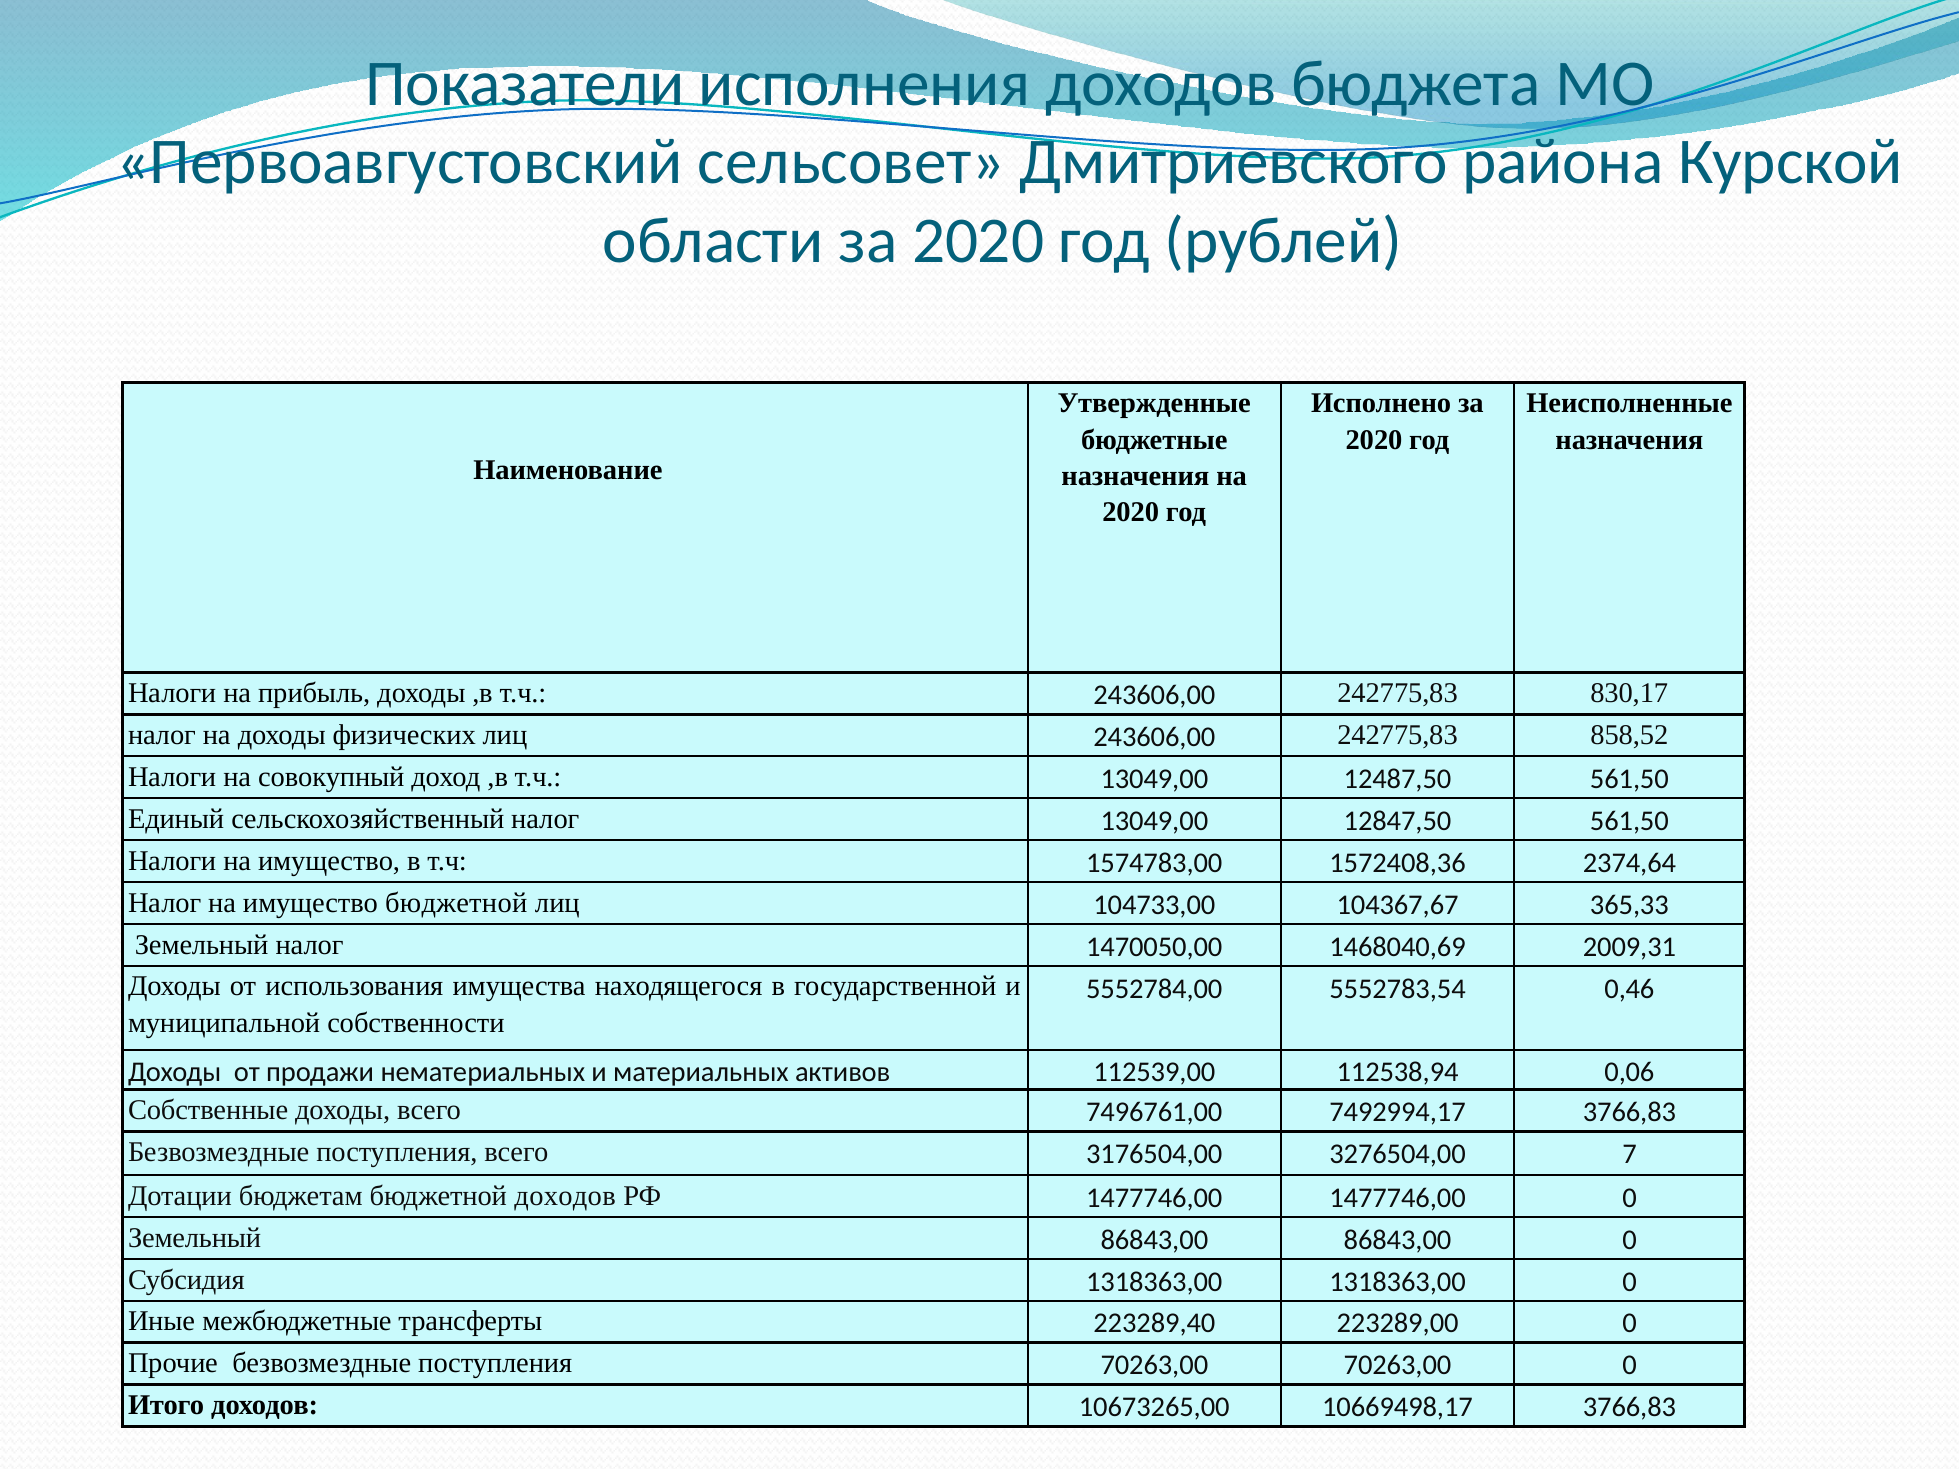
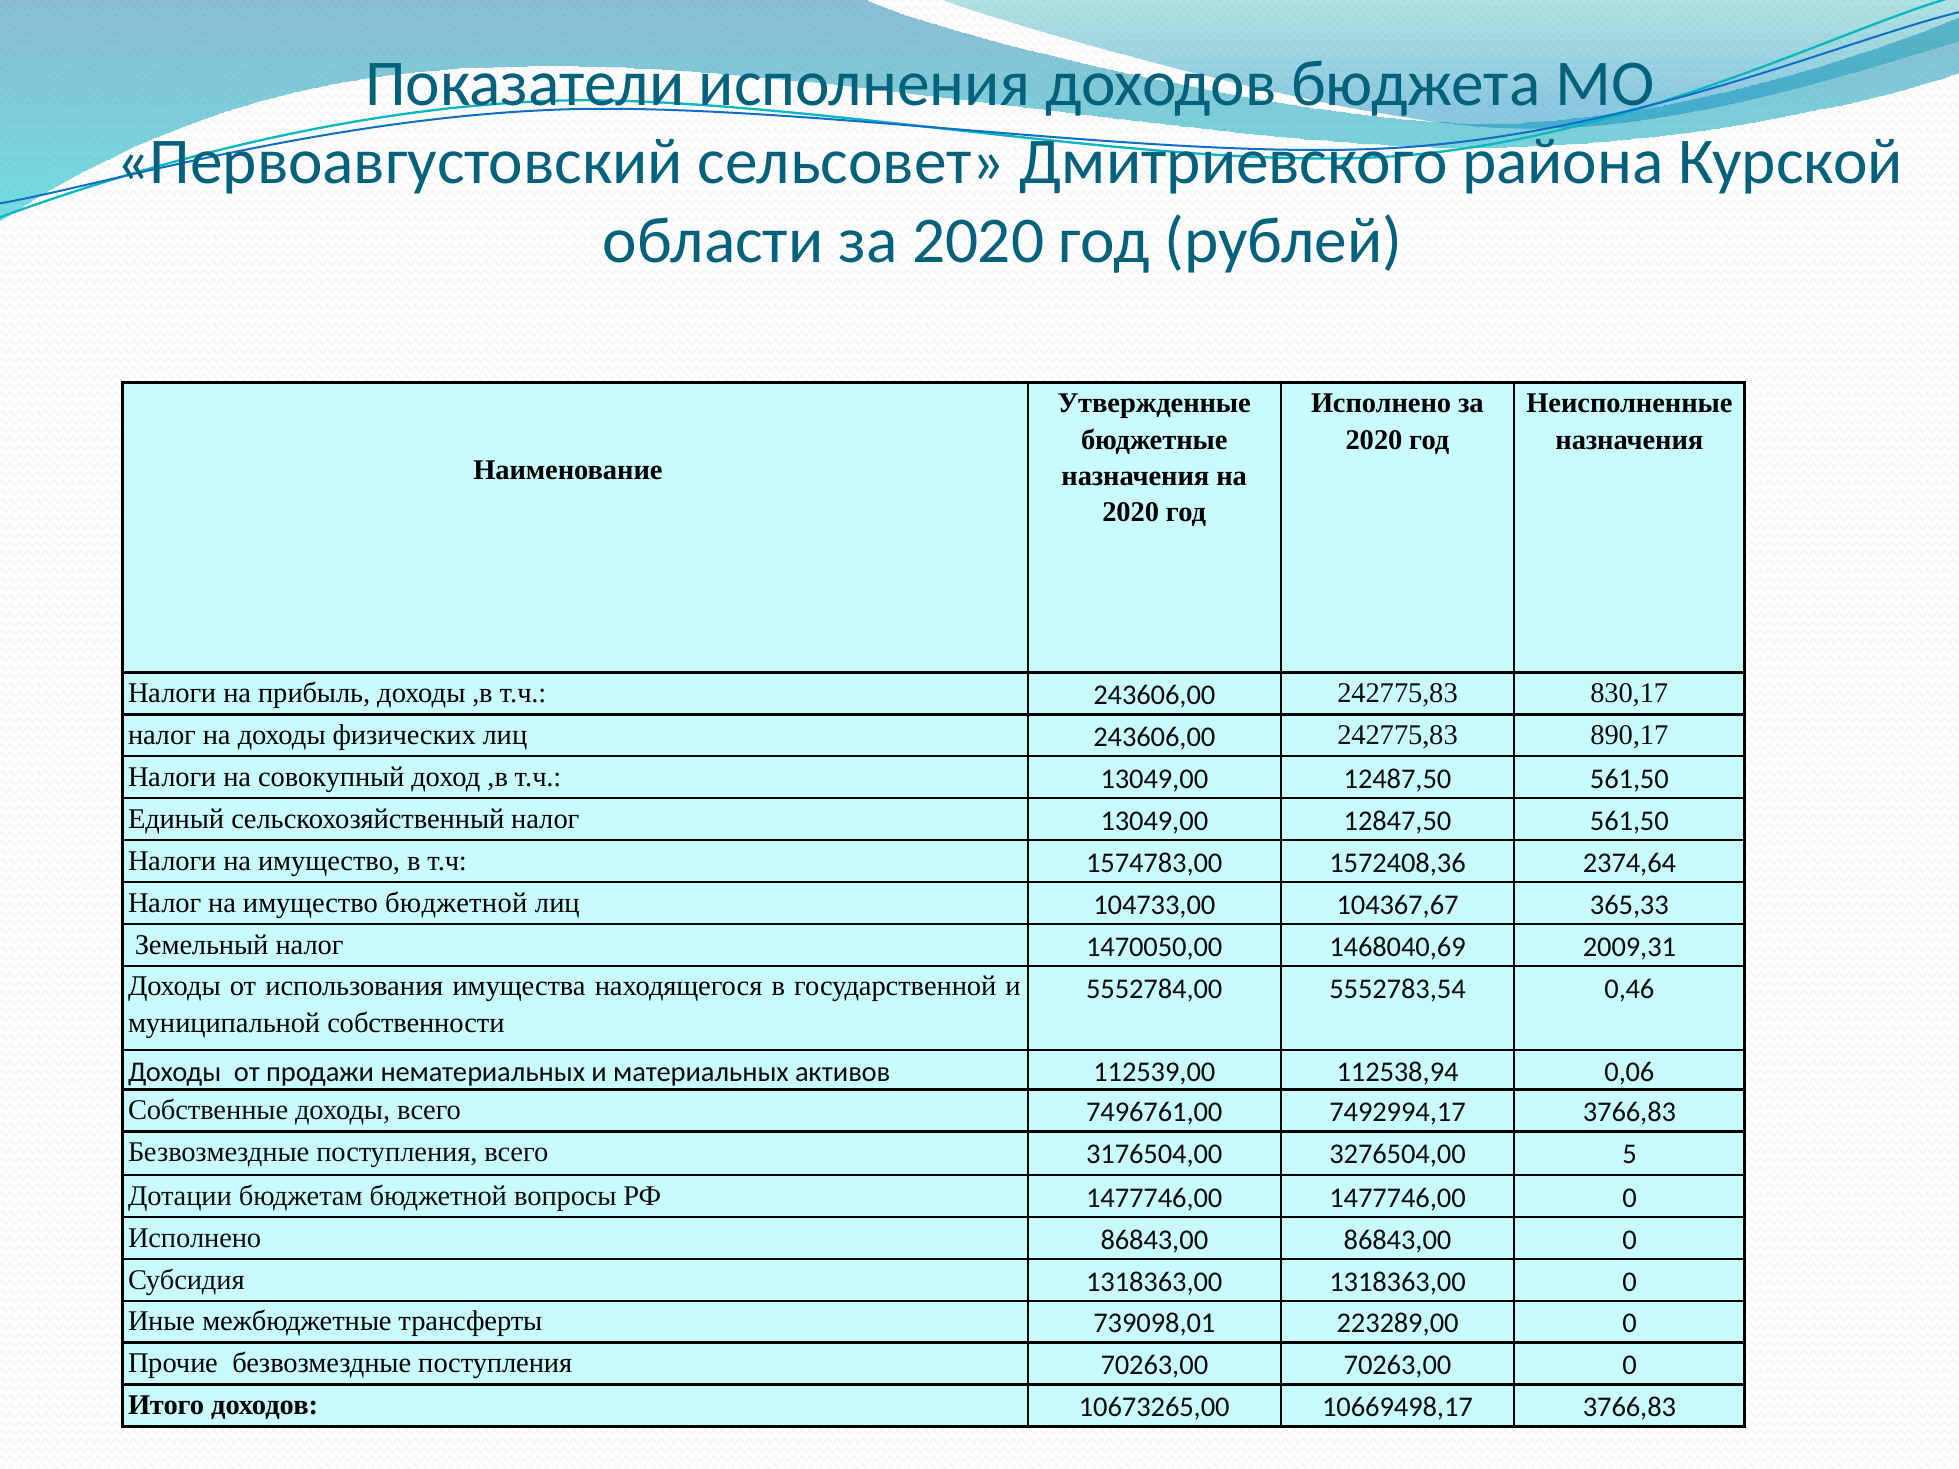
858,52: 858,52 -> 890,17 (1629, 735)
7: 7 -> 5 (1629, 1154)
бюджетной доходов: доходов -> вопросы (565, 1196)
Земельный: Земельный -> Исполнено (195, 1238)
223289,40: 223289,40 -> 739098,01 (1154, 1324)
